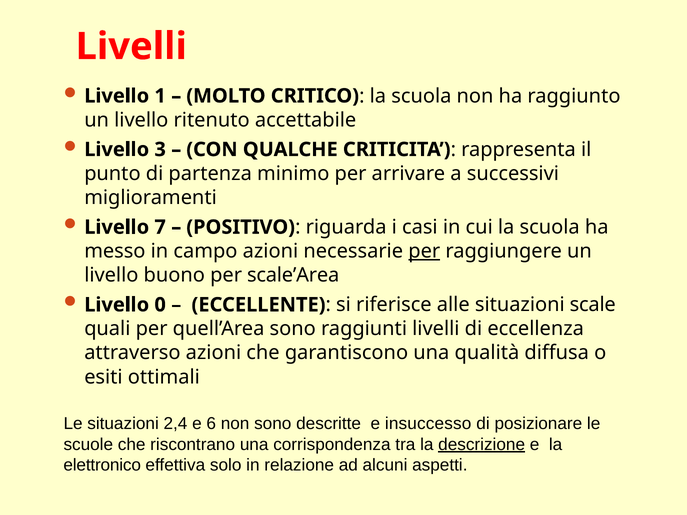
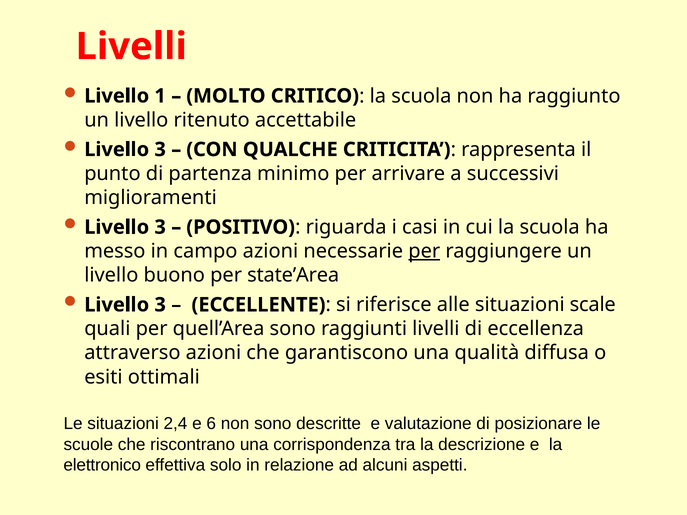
7: 7 -> 3 (160, 227)
scale’Area: scale’Area -> state’Area (293, 275)
0: 0 -> 3 (160, 305)
insuccesso: insuccesso -> valutazione (428, 424)
descrizione underline: present -> none (482, 445)
